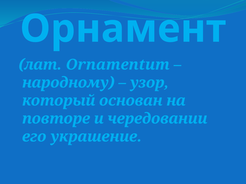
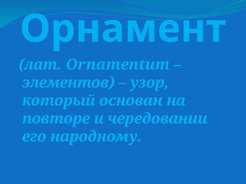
народному: народному -> элементов (68, 83)
украшение: украшение -> народному (96, 137)
